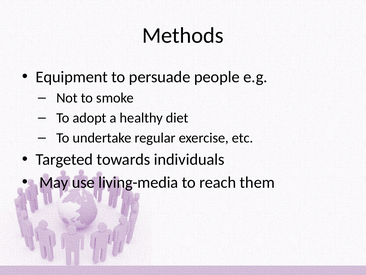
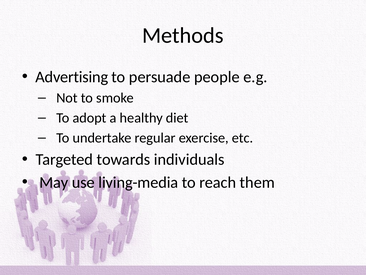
Equipment: Equipment -> Advertising (72, 77)
